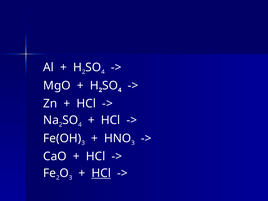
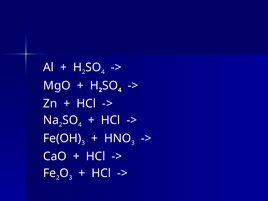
HCl underline: present -> none (101, 173)
